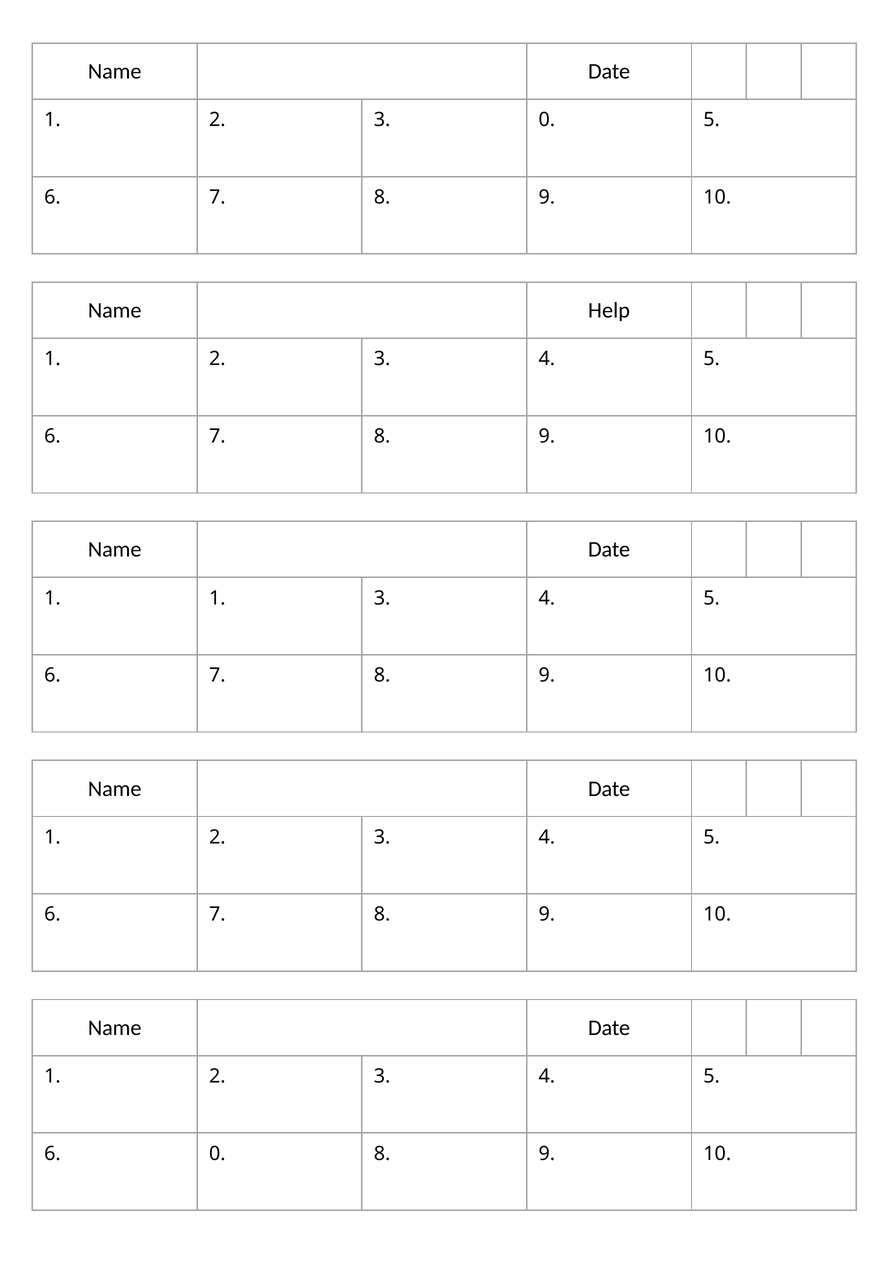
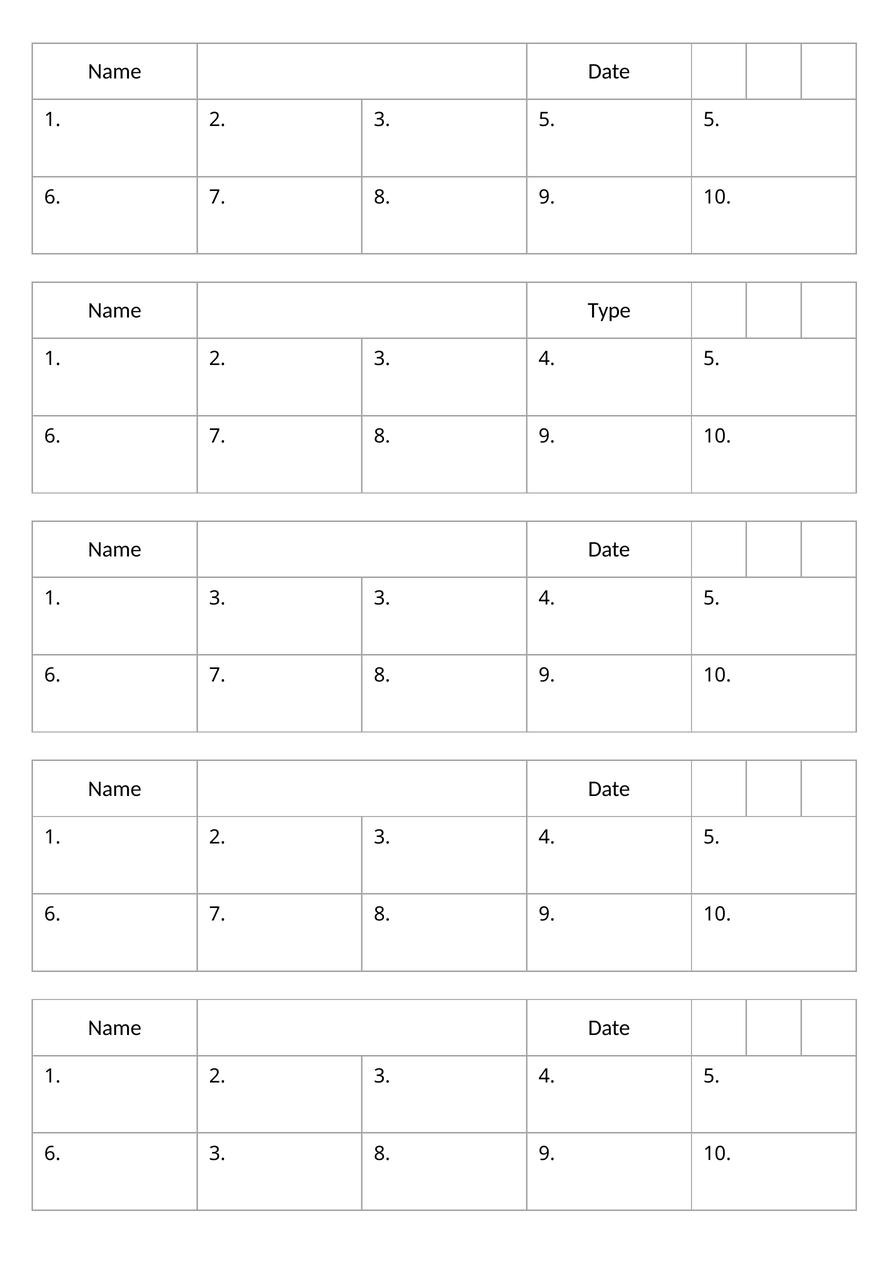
3 0: 0 -> 5 (547, 120)
Help: Help -> Type (609, 310)
1 1: 1 -> 3 (217, 598)
6 0: 0 -> 3 (217, 1153)
